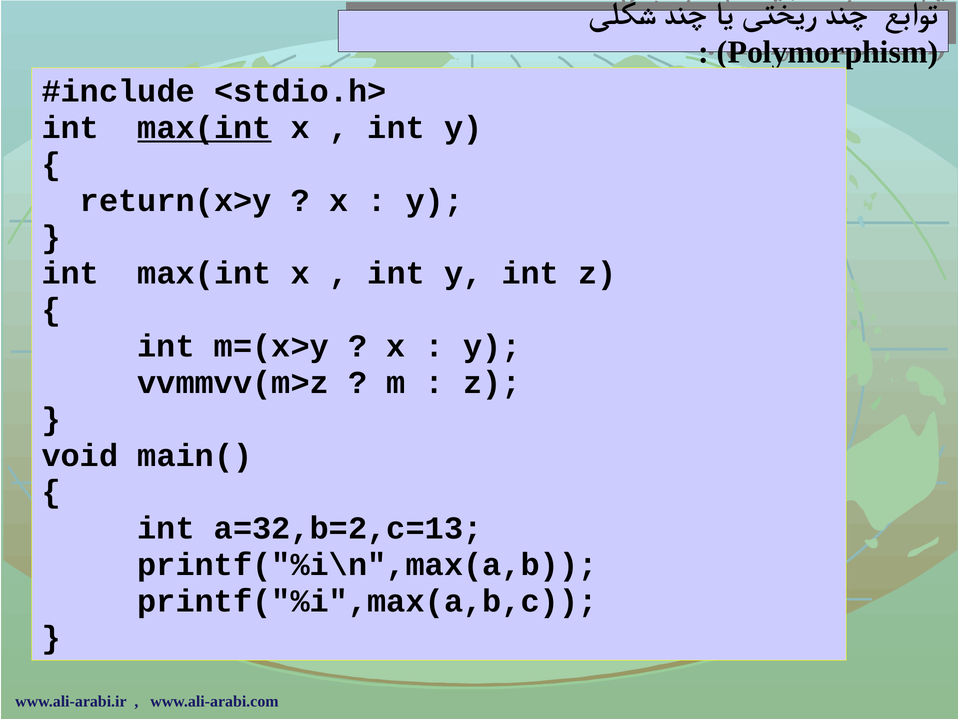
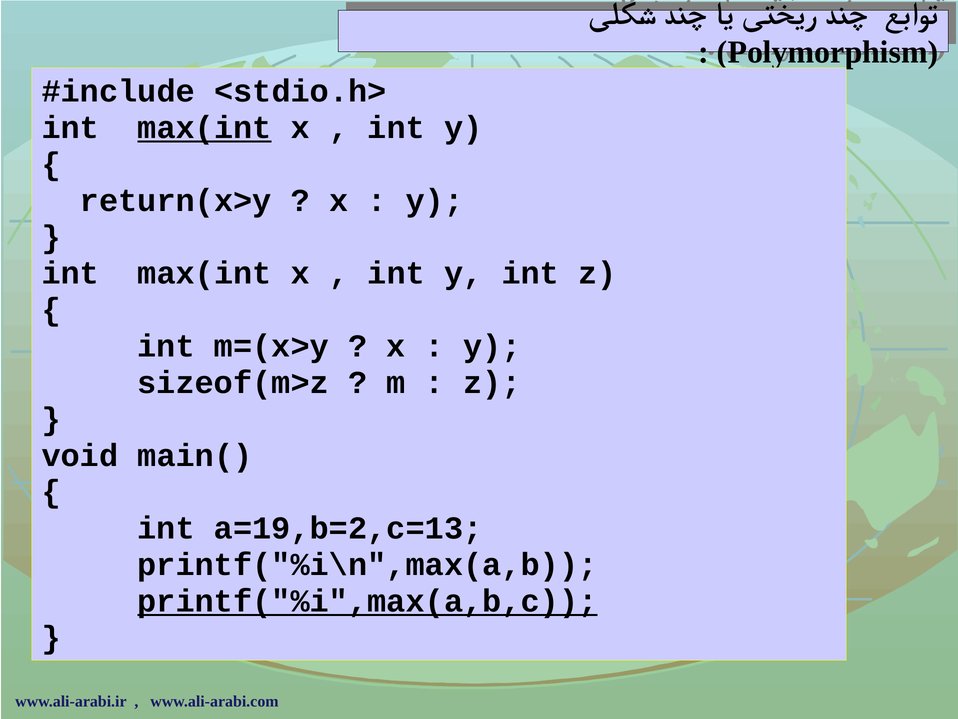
vvmmvv(m>z: vvmmvv(m>z -> sizeof(m>z (233, 382)
a=32,b=2,c=13: a=32,b=2,c=13 -> a=19,b=2,c=13 (348, 528)
printf("%i",max(a,b,c underline: none -> present (367, 601)
